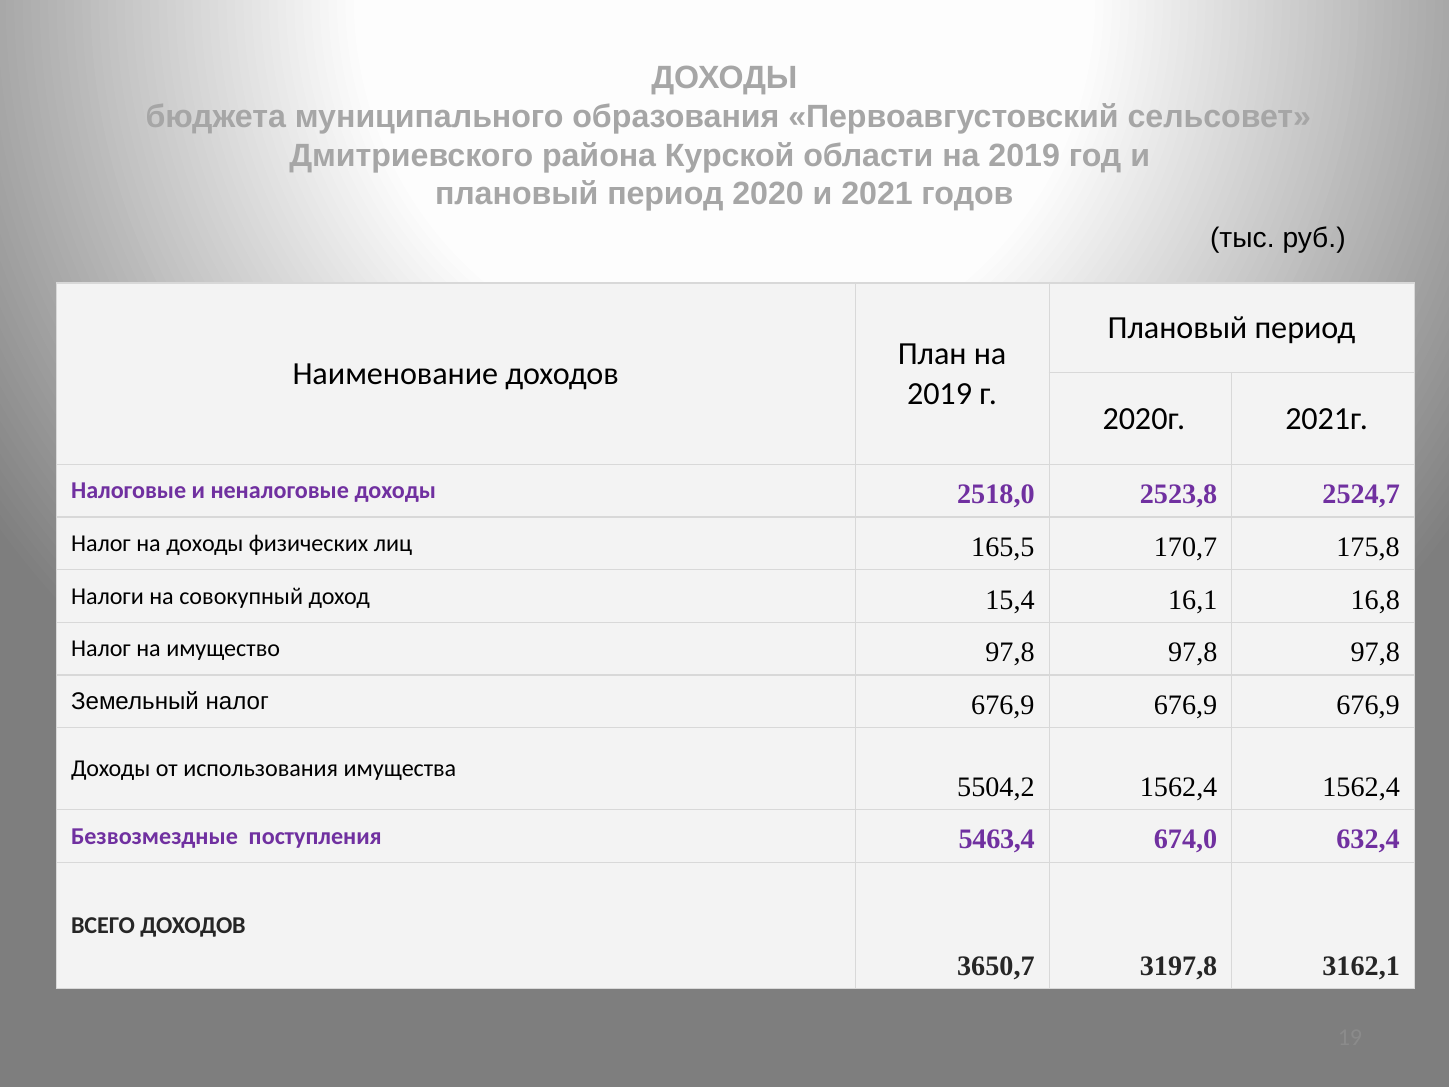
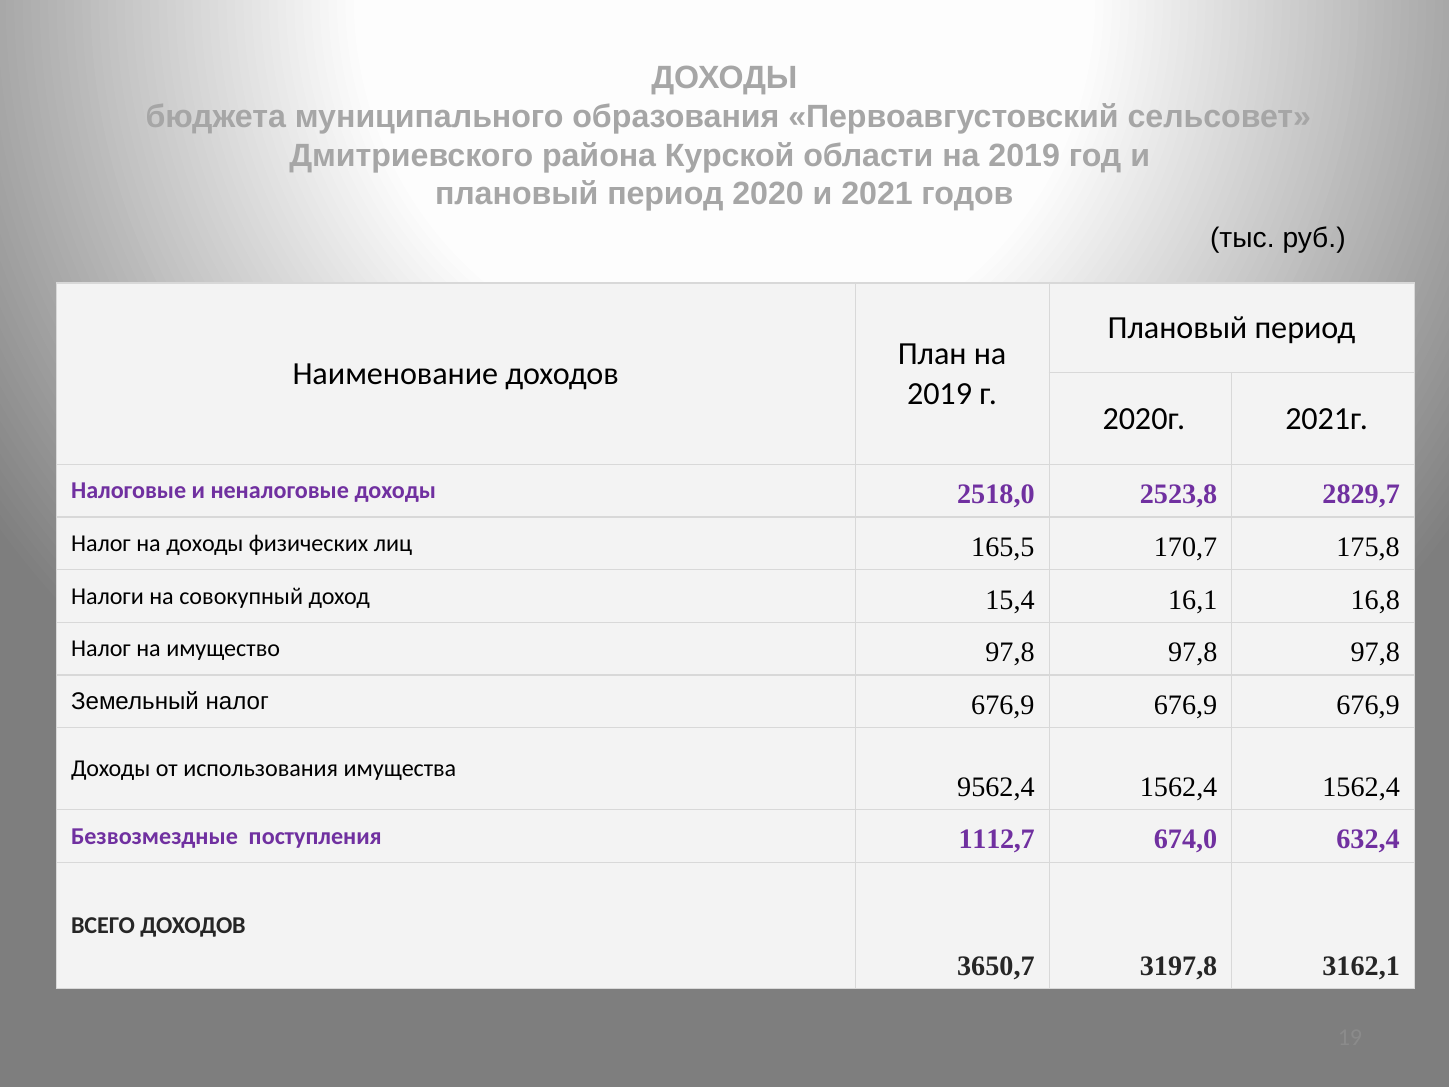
2524,7: 2524,7 -> 2829,7 (1361, 494)
5504,2: 5504,2 -> 9562,4 (996, 787)
5463,4: 5463,4 -> 1112,7 (997, 839)
